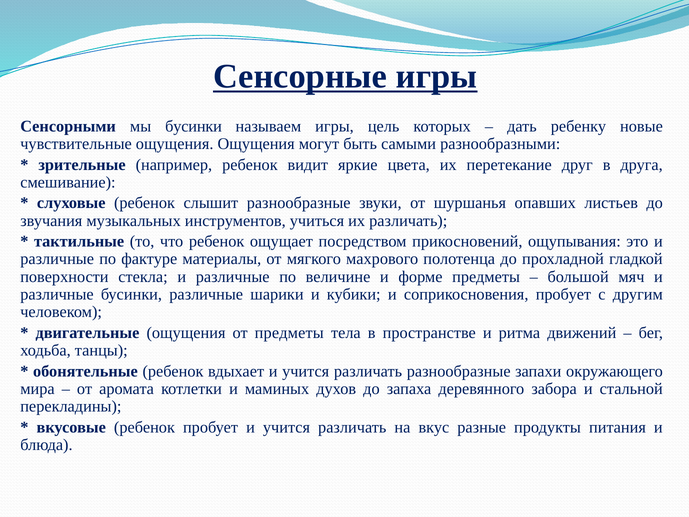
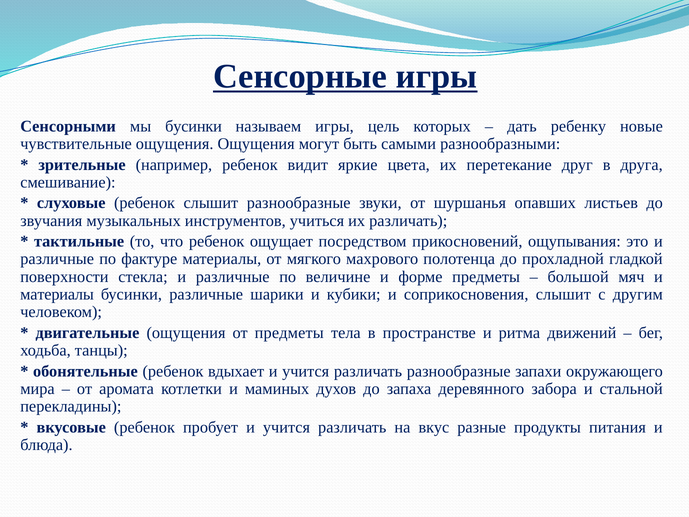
различные: различные -> материалы (57, 294)
соприкосновения пробует: пробует -> слышит (563, 294)
